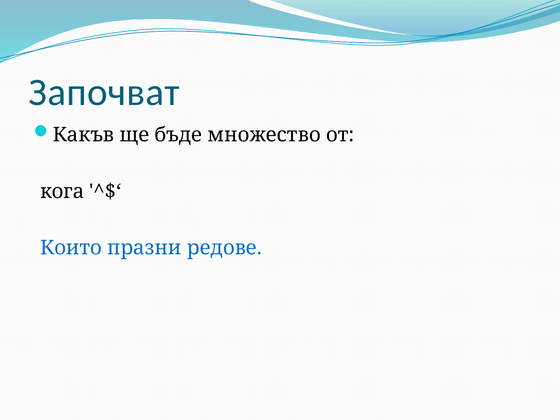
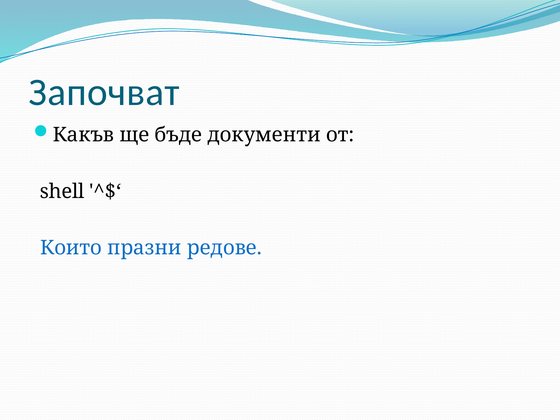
множество: множество -> документи (264, 135)
кога: кога -> shell (62, 191)
